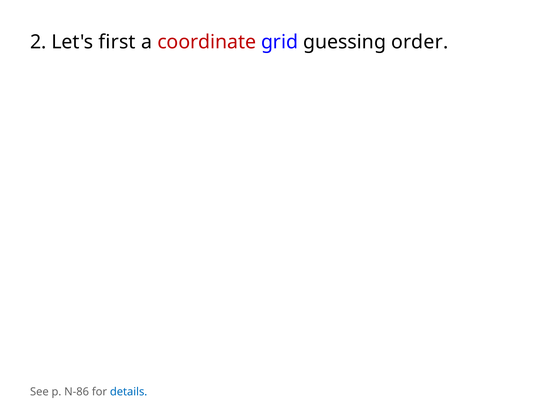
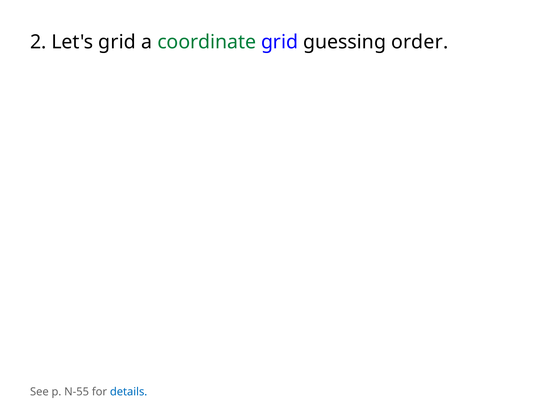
Let's first: first -> grid (117, 42)
coordinate colour: red -> green (207, 42)
N-86: N-86 -> N-55 (77, 391)
